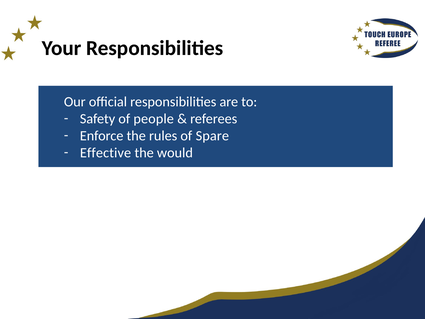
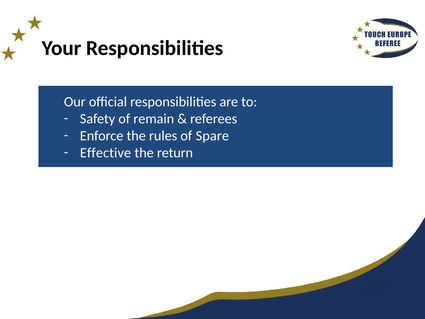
people: people -> remain (154, 119)
would: would -> return (175, 153)
